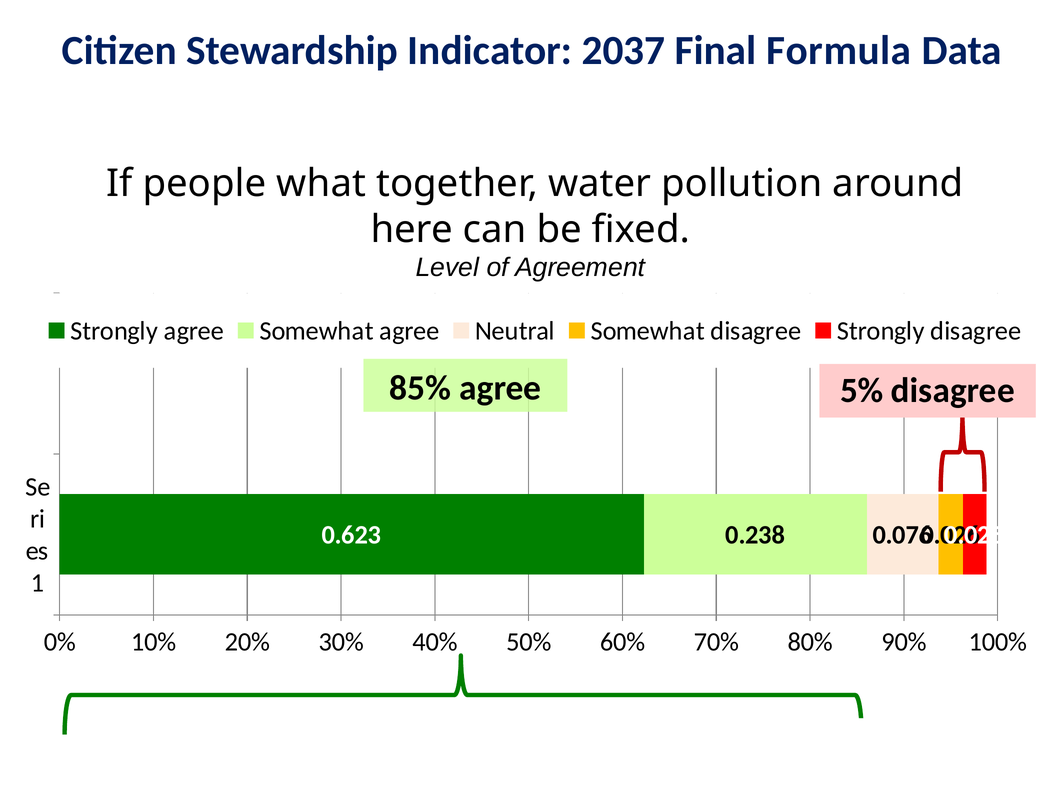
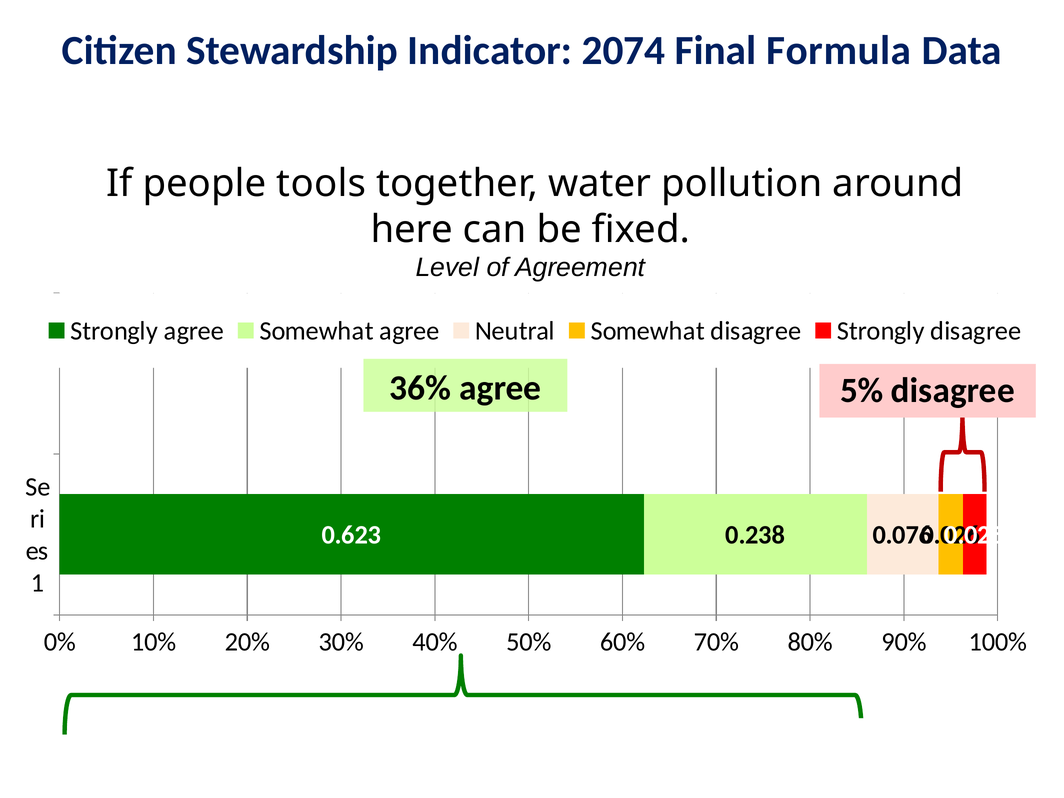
2037: 2037 -> 2074 (624, 51)
what: what -> tools (321, 183)
85%: 85% -> 36% (420, 388)
